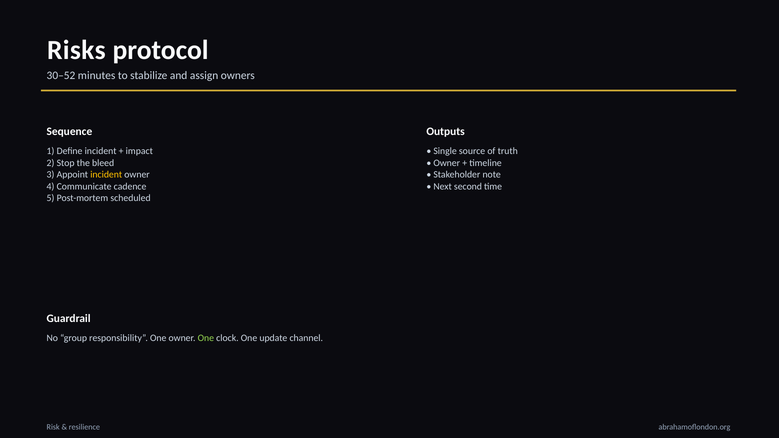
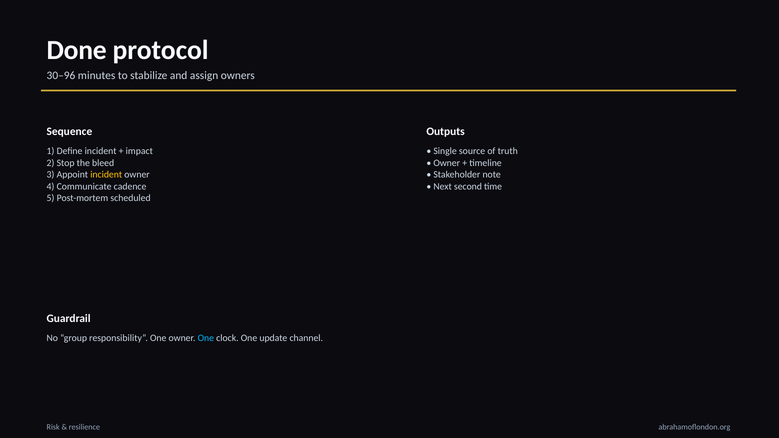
Risks: Risks -> Done (77, 50)
30–52: 30–52 -> 30–96 (61, 75)
One colour: light green -> light blue (206, 338)
